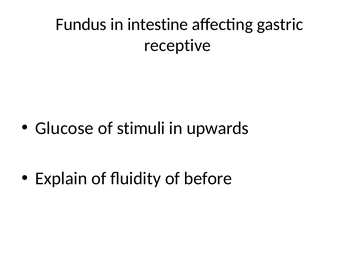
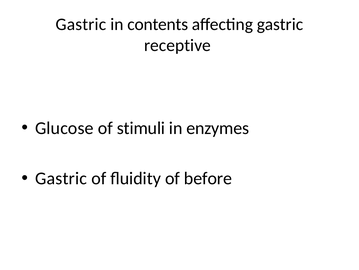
Fundus: Fundus -> Gastric (81, 24)
intestine: intestine -> contents (158, 24)
upwards: upwards -> enzymes (218, 128)
Explain: Explain -> Gastric (61, 178)
